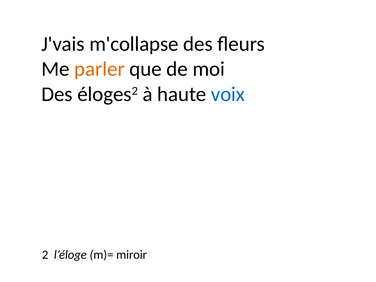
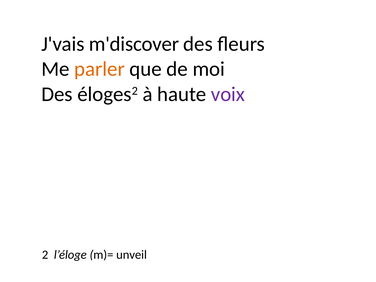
m'collapse: m'collapse -> m'discover (134, 44)
voix colour: blue -> purple (228, 94)
miroir: miroir -> unveil (132, 255)
